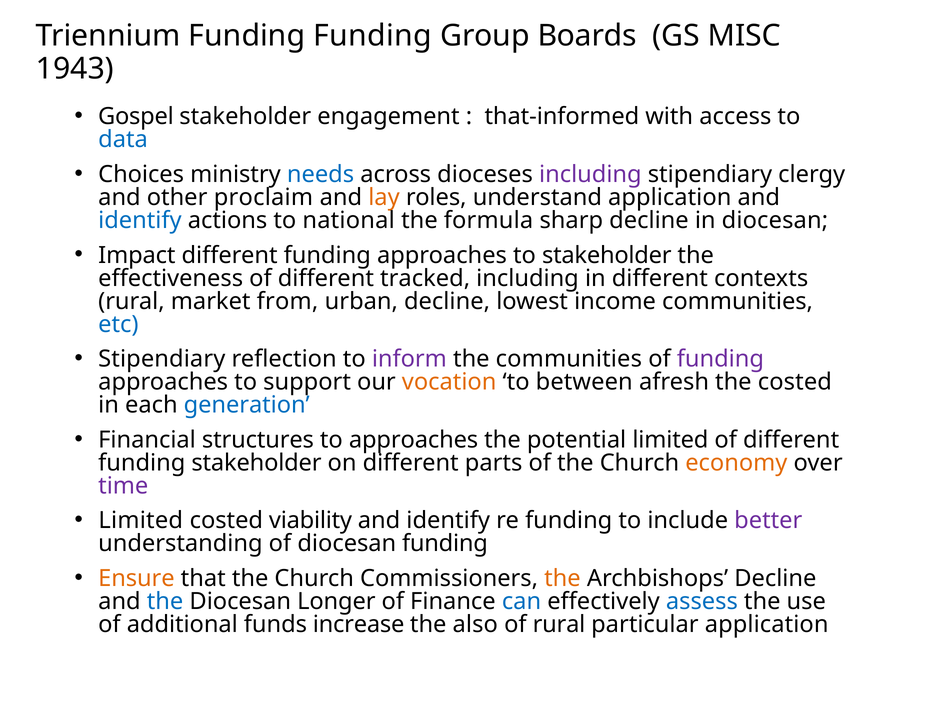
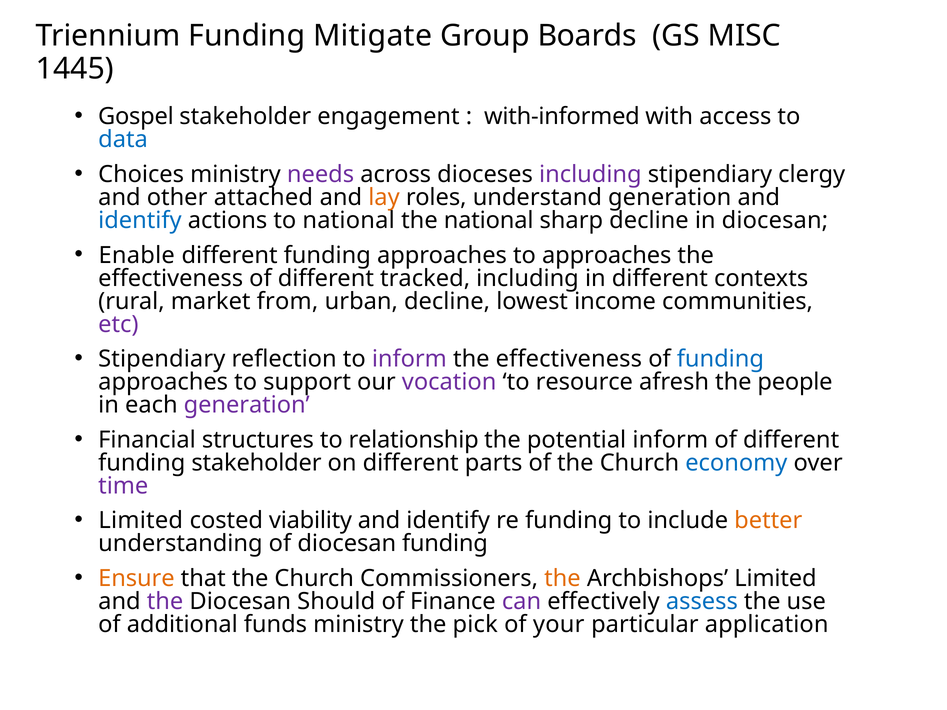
Funding Funding: Funding -> Mitigate (373, 36)
1943: 1943 -> 1445 (75, 69)
that-informed: that-informed -> with-informed (562, 117)
needs colour: blue -> purple (321, 175)
proclaim: proclaim -> attached (263, 198)
understand application: application -> generation (670, 198)
the formula: formula -> national (489, 221)
Impact: Impact -> Enable (137, 255)
to stakeholder: stakeholder -> approaches (607, 255)
etc colour: blue -> purple (118, 324)
communities: communities -> effectiveness (569, 359)
funding colour: purple -> blue (720, 359)
vocation colour: orange -> purple (449, 382)
between: between -> resource (584, 382)
the costed: costed -> people (795, 382)
generation colour: blue -> purple (247, 405)
to approaches: approaches -> relationship (414, 440)
potential limited: limited -> inform (670, 440)
economy colour: orange -> blue (736, 463)
better colour: purple -> orange (768, 521)
Archbishops Decline: Decline -> Limited (775, 579)
the colour: blue -> purple (165, 602)
Longer: Longer -> Should (336, 602)
can colour: blue -> purple (522, 602)
funds increase: increase -> ministry (358, 625)
also: also -> pick (475, 625)
of rural: rural -> your (559, 625)
